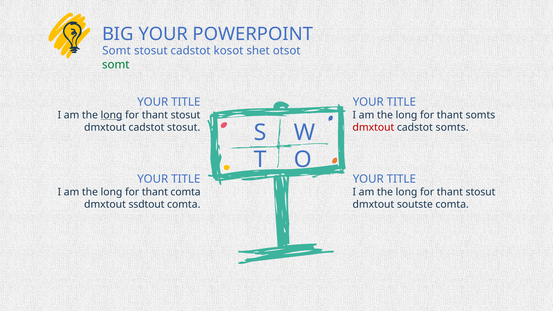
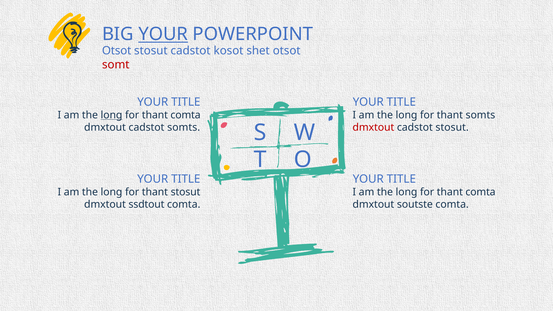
YOUR underline: none -> present (163, 34)
Somt: Somt -> Otsot (117, 51)
somt colour: green -> red (116, 65)
stosut: stosut -> comta (186, 115)
cadstot stosut: stosut -> somts (184, 128)
cadstot somts: somts -> stosut (452, 128)
thant comta: comta -> stosut (186, 192)
stosut: stosut -> comta (480, 192)
